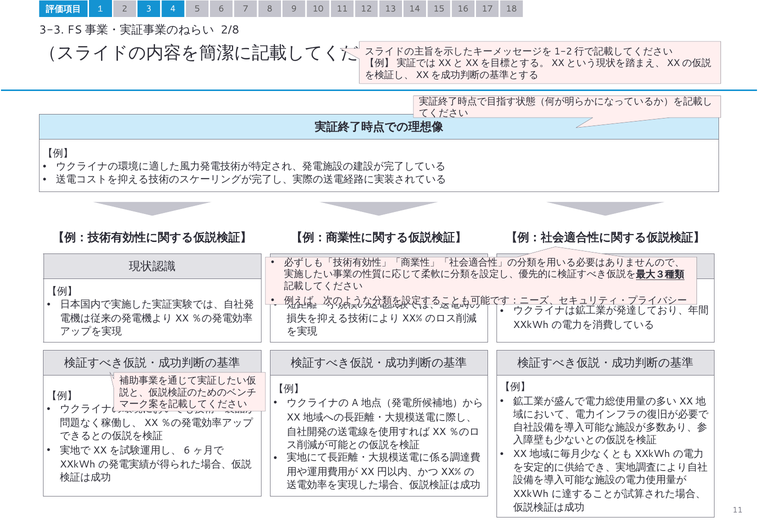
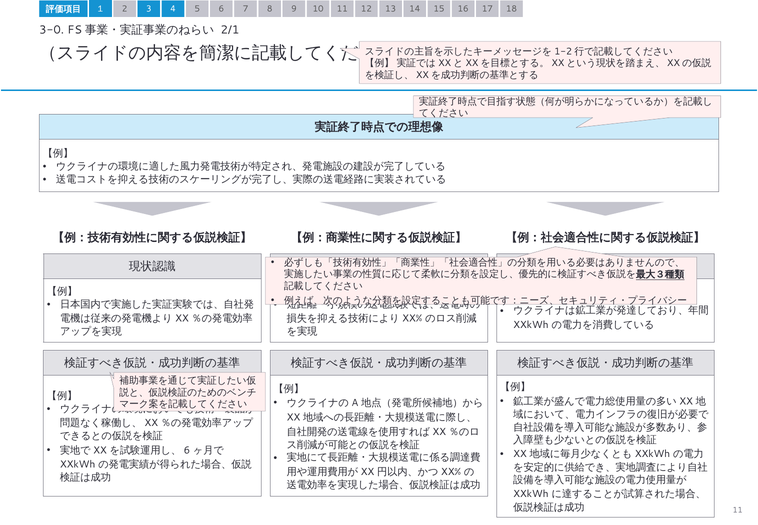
3-3: 3-3 -> 3-0 (52, 30)
2/8: 2/8 -> 2/1 (230, 30)
